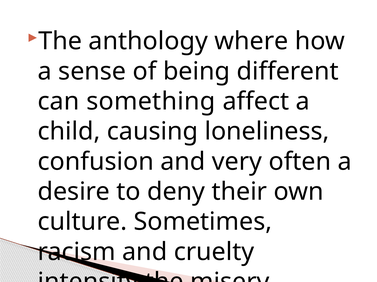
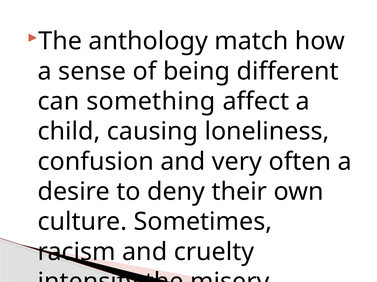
where: where -> match (251, 41)
